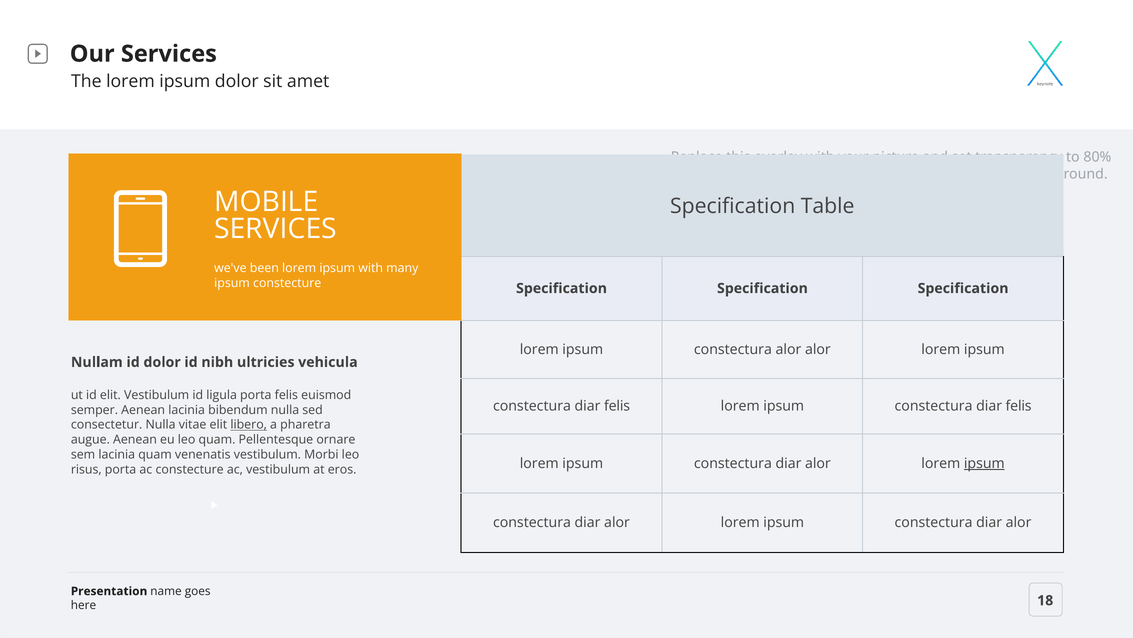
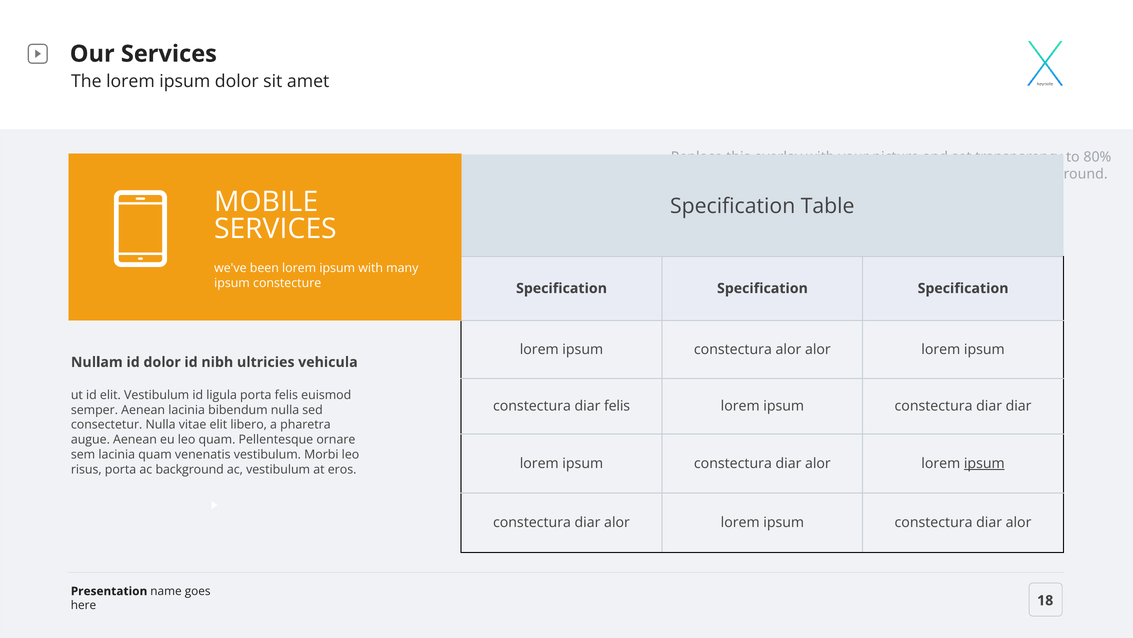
felis: felis -> diar (1019, 406)
libero underline: present -> none (249, 424)
ac constecture: constecture -> background (190, 469)
